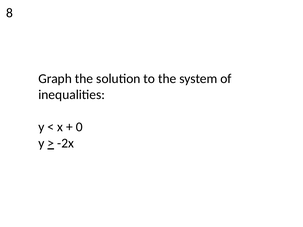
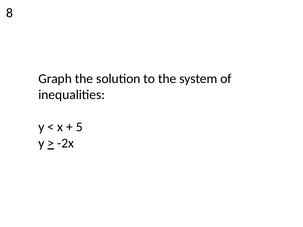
0: 0 -> 5 (79, 127)
